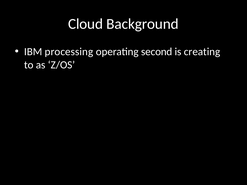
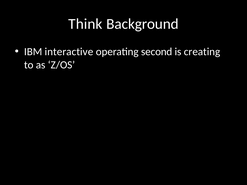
Cloud: Cloud -> Think (85, 24)
processing: processing -> interactive (69, 52)
